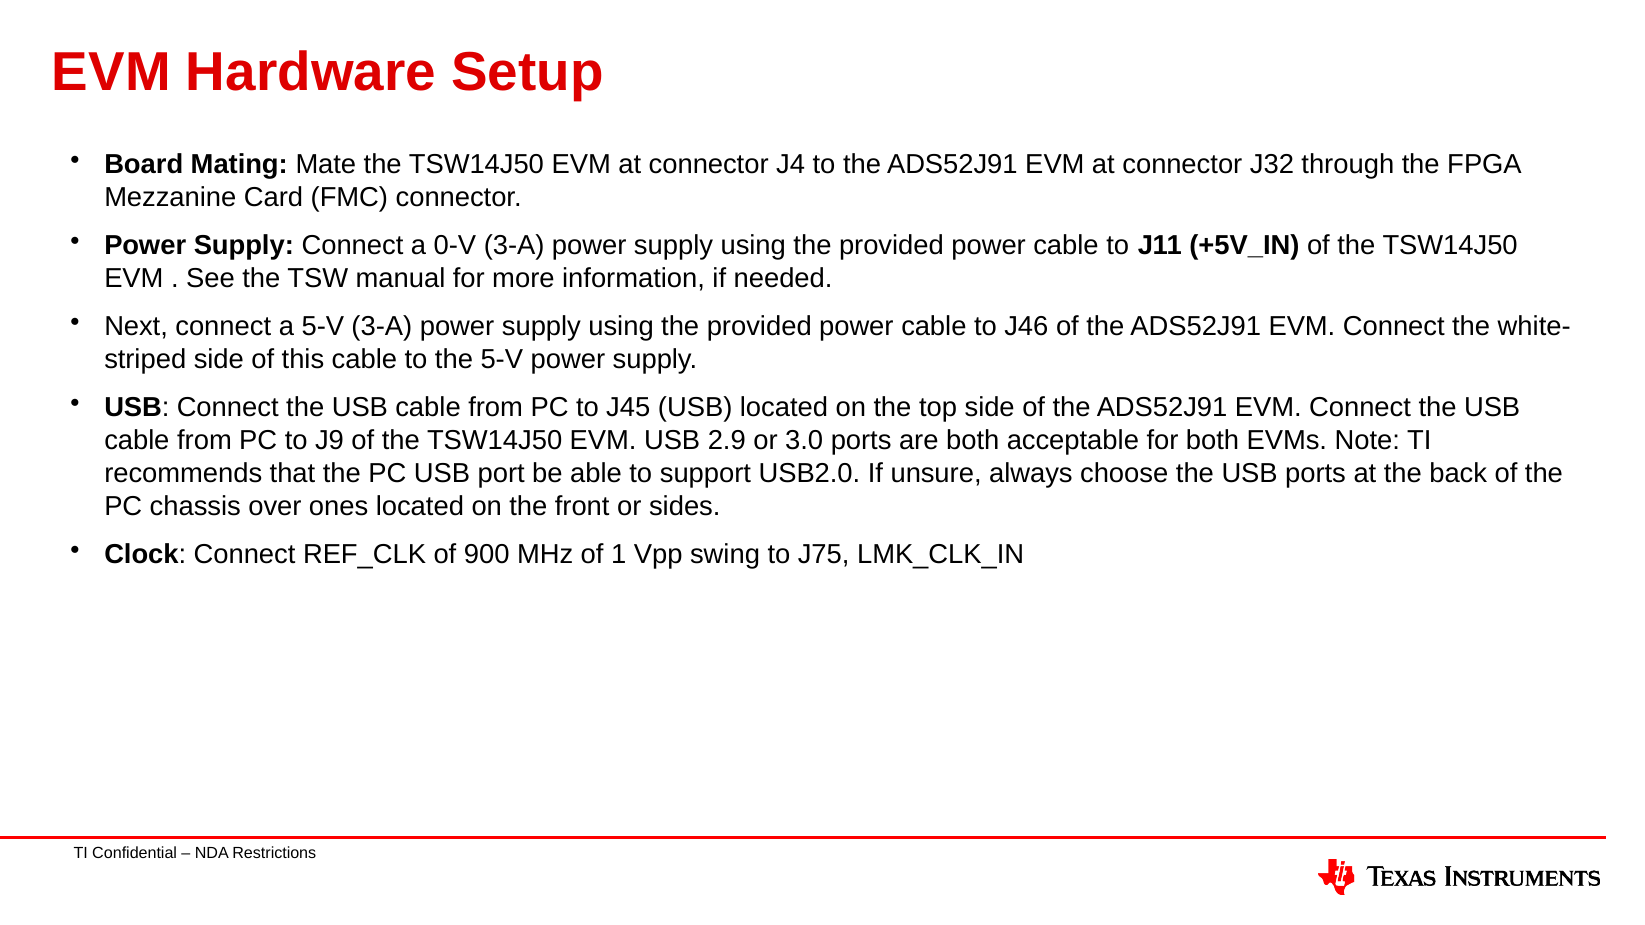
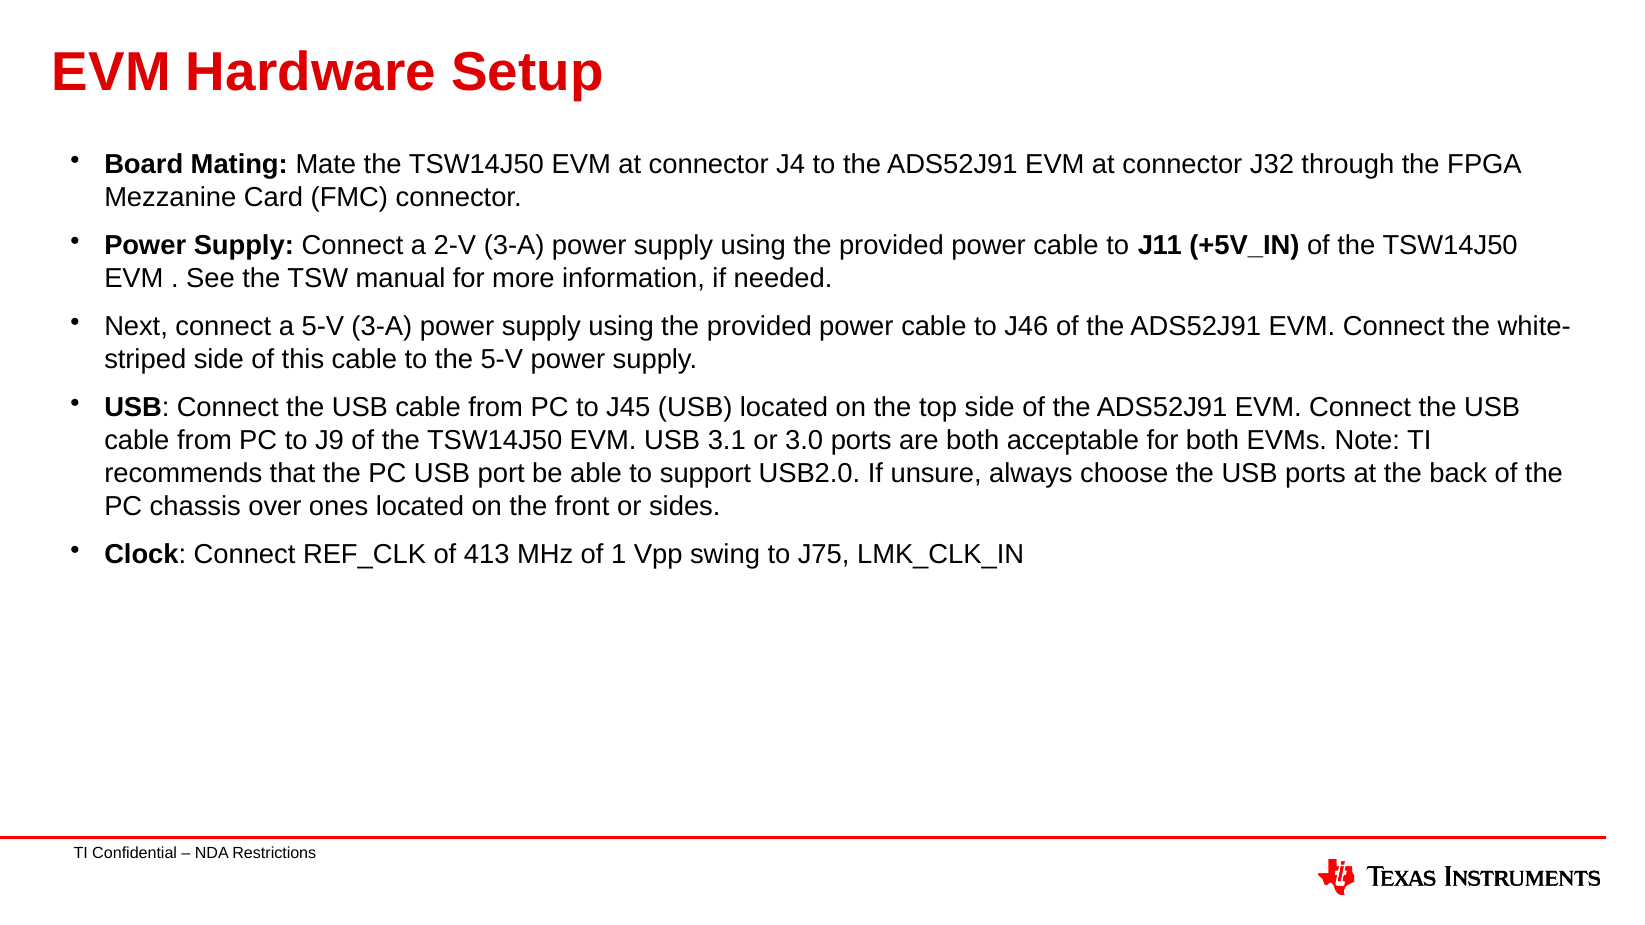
0-V: 0-V -> 2-V (455, 246)
2.9: 2.9 -> 3.1 (727, 441)
900: 900 -> 413 (487, 555)
